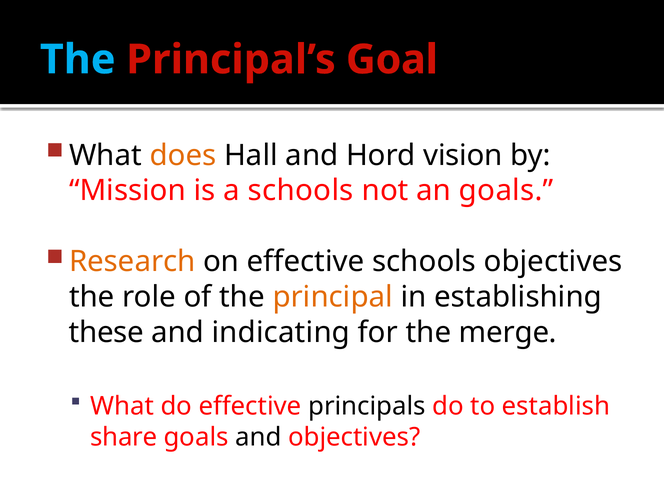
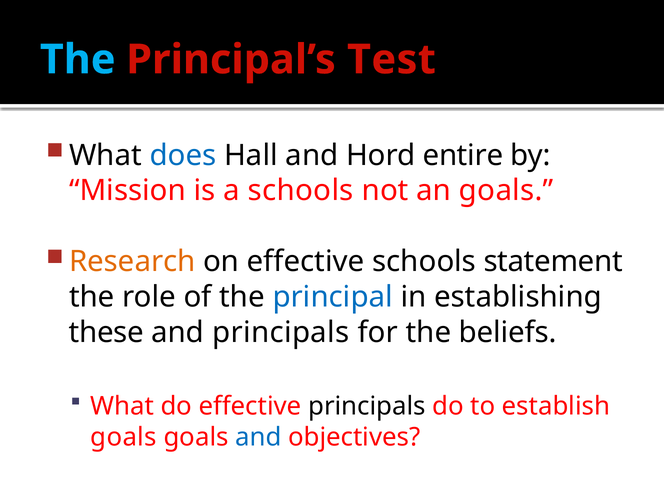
Goal: Goal -> Test (391, 60)
does colour: orange -> blue (183, 155)
vision: vision -> entire (463, 155)
schools objectives: objectives -> statement (553, 262)
principal colour: orange -> blue (333, 297)
and indicating: indicating -> principals (281, 332)
merge: merge -> beliefs (508, 332)
share: share -> goals (124, 437)
and colour: black -> blue (258, 437)
